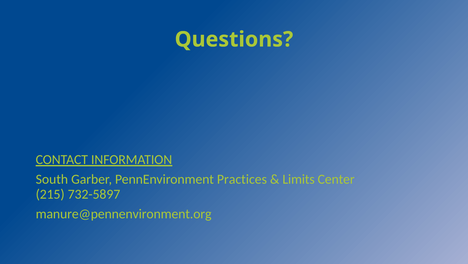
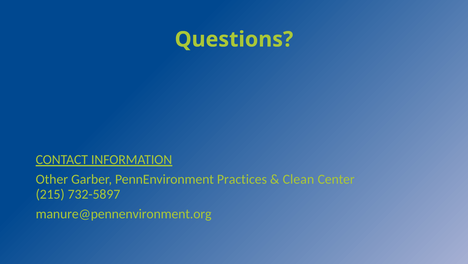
South: South -> Other (52, 179)
Limits: Limits -> Clean (298, 179)
